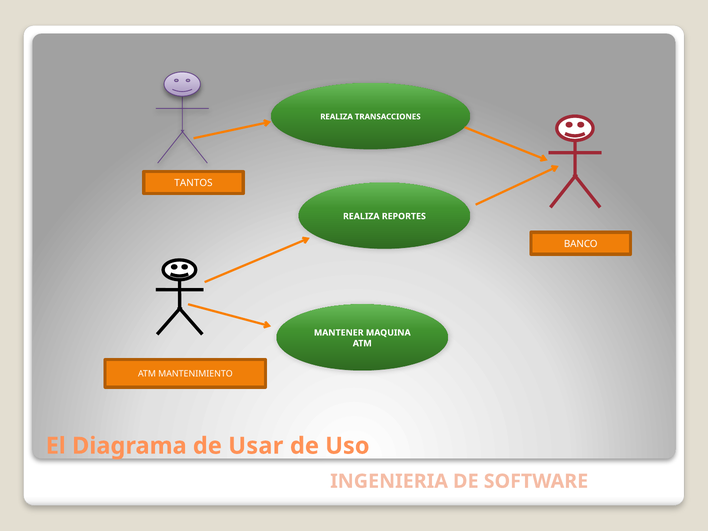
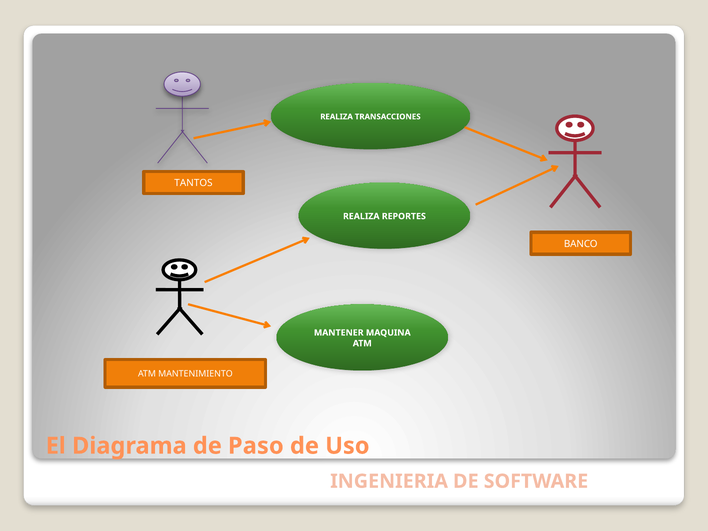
Usar: Usar -> Paso (256, 446)
